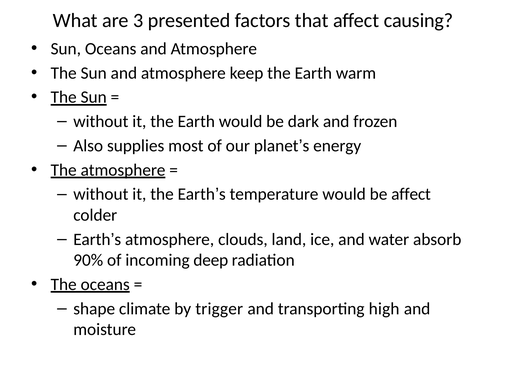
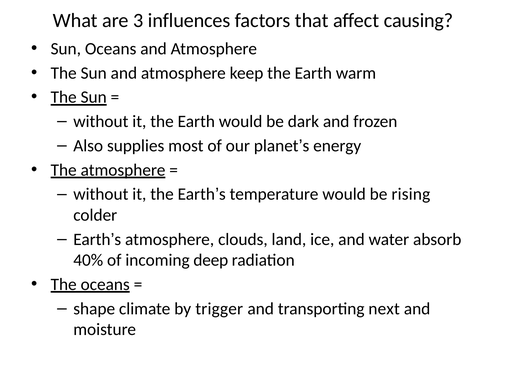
presented: presented -> influences (189, 20)
be affect: affect -> rising (411, 194)
90%: 90% -> 40% (88, 260)
high: high -> next (384, 308)
